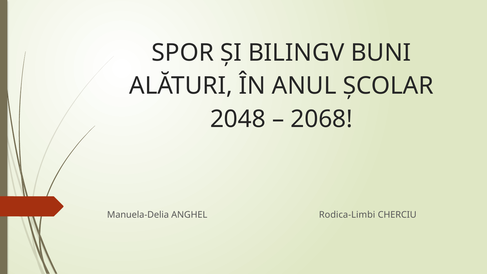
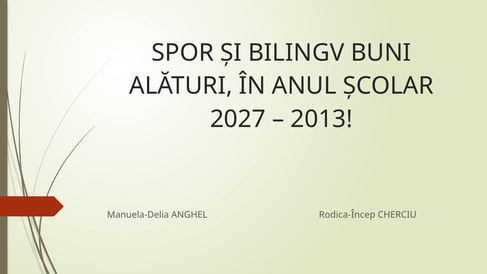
2048: 2048 -> 2027 (238, 119)
2068: 2068 -> 2013 (322, 119)
Rodica-Limbi: Rodica-Limbi -> Rodica-Încep (347, 215)
